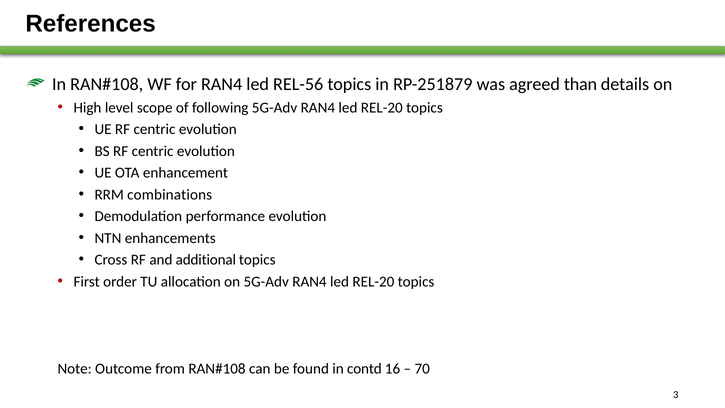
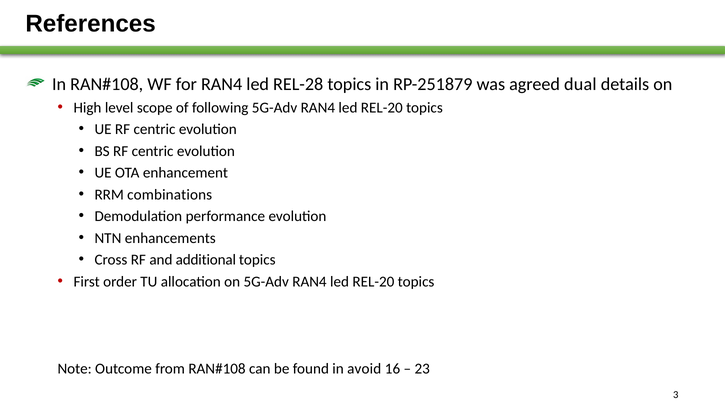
REL-56: REL-56 -> REL-28 (298, 84)
than: than -> dual (580, 84)
contd: contd -> avoid (364, 368)
70: 70 -> 23 (422, 368)
